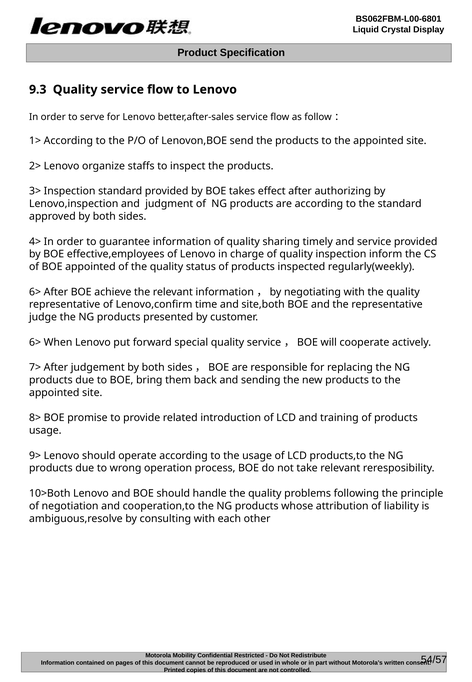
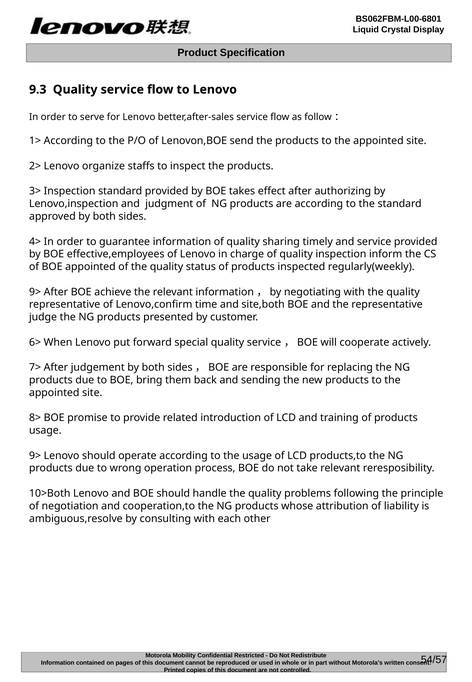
6>: 6> -> 9> (35, 292)
